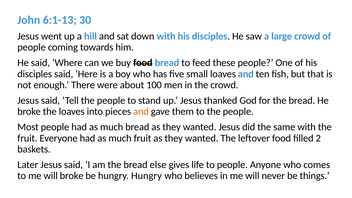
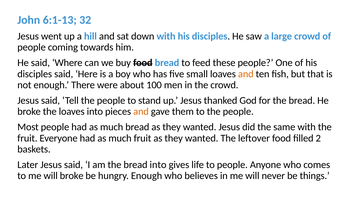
30: 30 -> 32 (85, 20)
and colour: blue -> orange (246, 74)
bread else: else -> into (158, 165)
hungry Hungry: Hungry -> Enough (147, 176)
